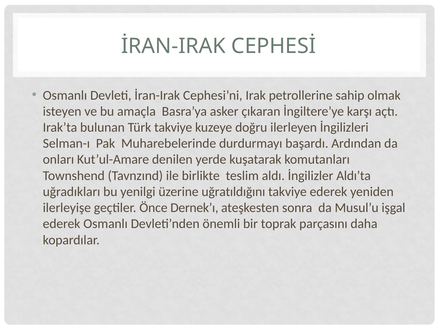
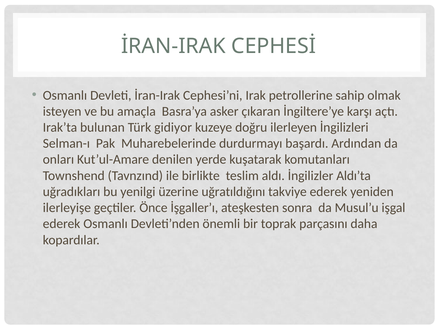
Türk takviye: takviye -> gidiyor (173, 127)
Dernek’ı: Dernek’ı -> İşgaller’ı (194, 208)
